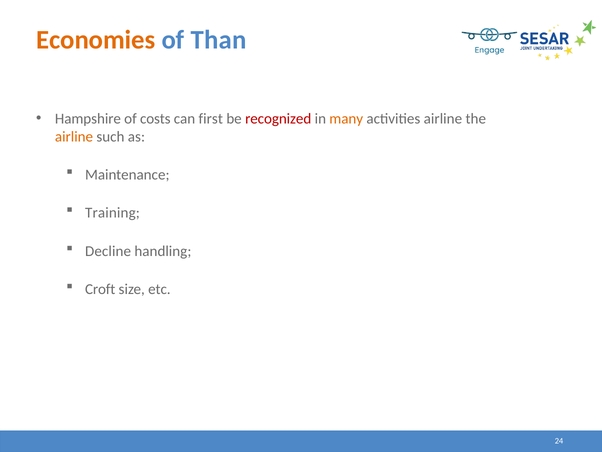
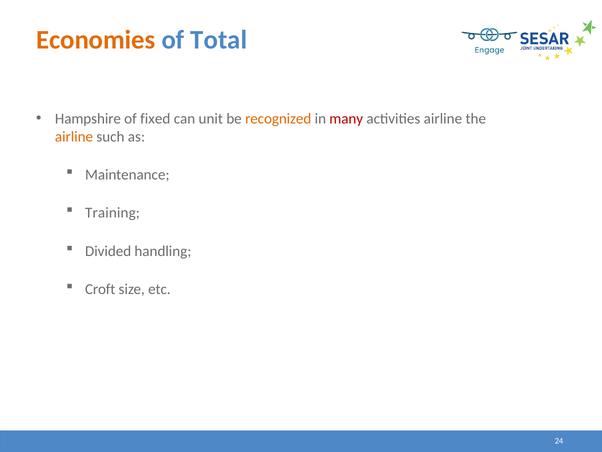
Than: Than -> Total (219, 40)
costs: costs -> fixed (155, 118)
first: first -> unit (211, 118)
recognized colour: red -> orange (278, 118)
many colour: orange -> red (346, 118)
Decline: Decline -> Divided (108, 251)
